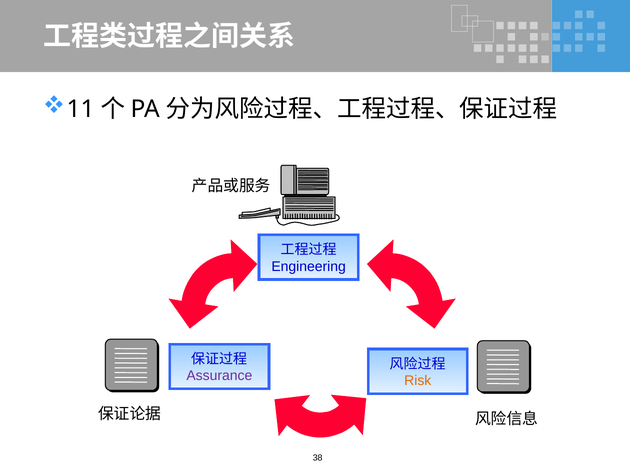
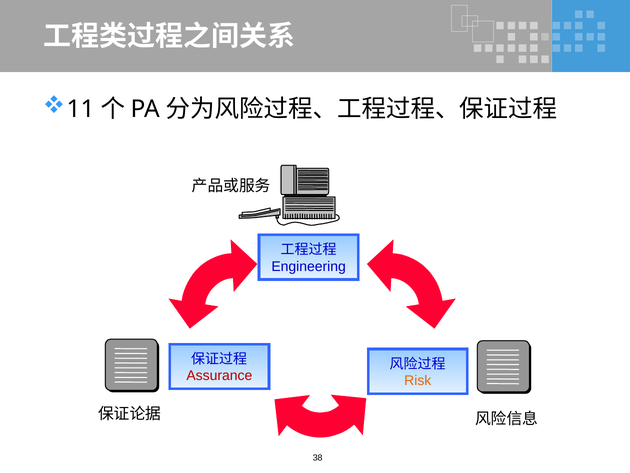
Assurance colour: purple -> red (219, 375)
